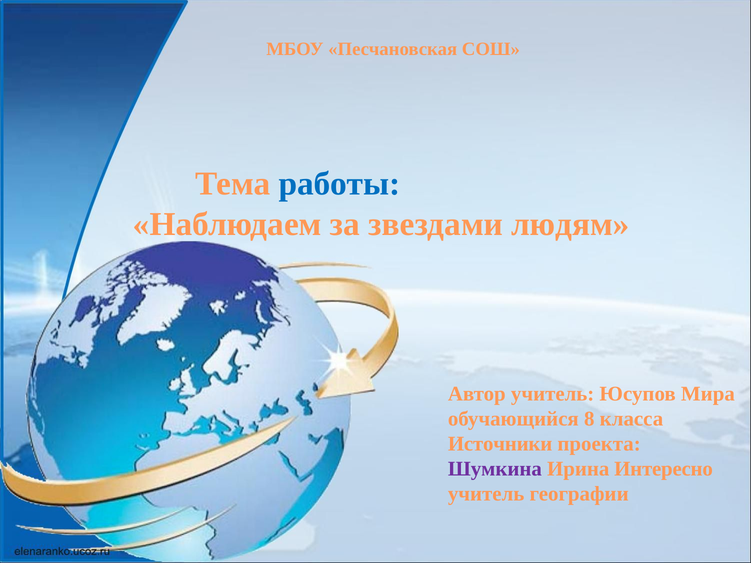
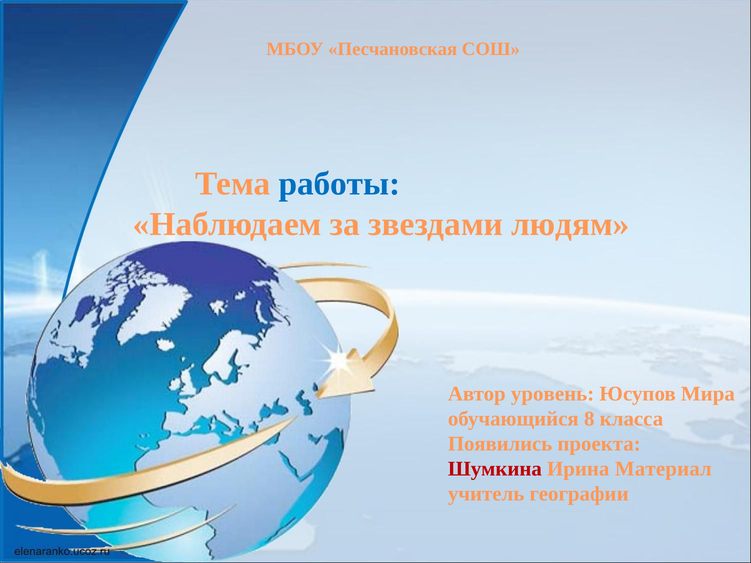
Автор учитель: учитель -> уровень (553, 394)
Источники: Источники -> Появились (500, 444)
Шумкина colour: purple -> red (495, 469)
Интересно: Интересно -> Материал (663, 469)
